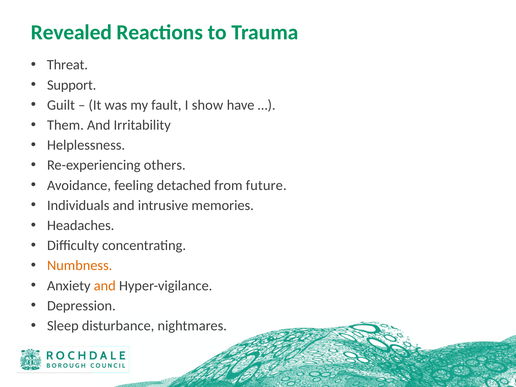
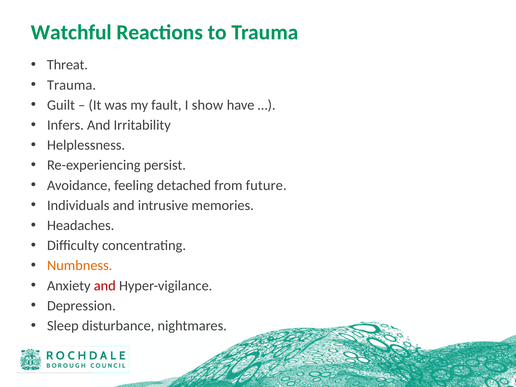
Revealed: Revealed -> Watchful (71, 32)
Support: Support -> Trauma (72, 85)
Them: Them -> Infers (65, 125)
others: others -> persist (165, 165)
and colour: orange -> red (105, 286)
